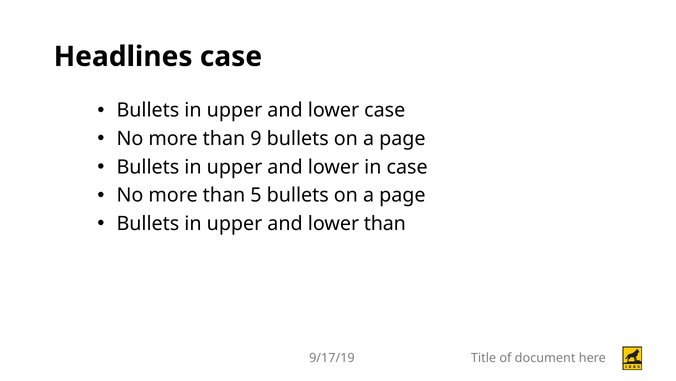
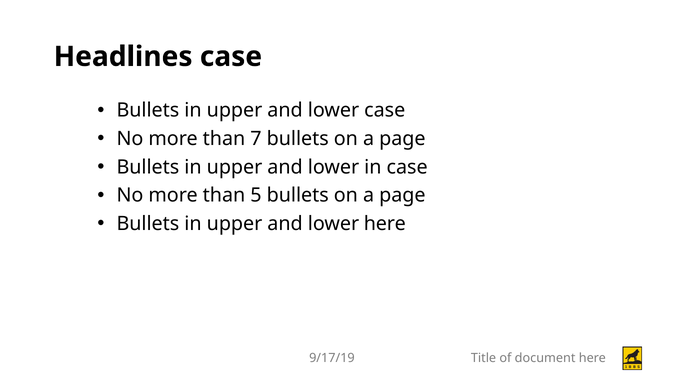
9: 9 -> 7 (256, 138)
lower than: than -> here (385, 223)
